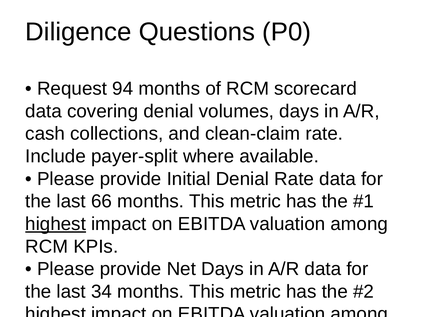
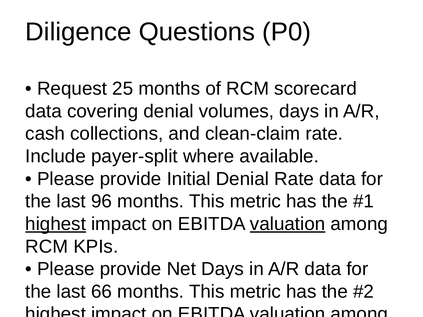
94: 94 -> 25 (123, 89)
66: 66 -> 96 (102, 202)
valuation underline: none -> present (288, 224)
34: 34 -> 66 (102, 292)
